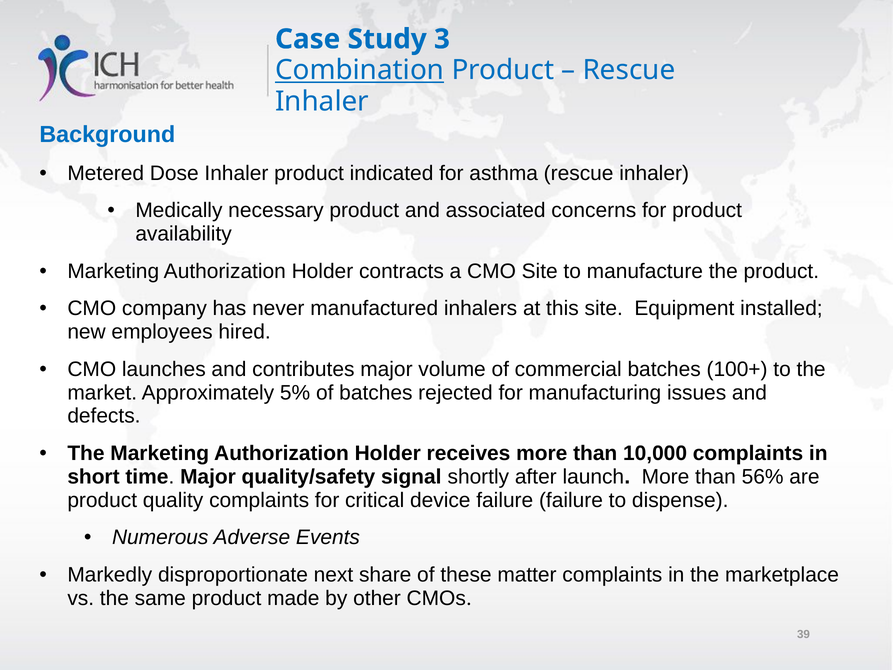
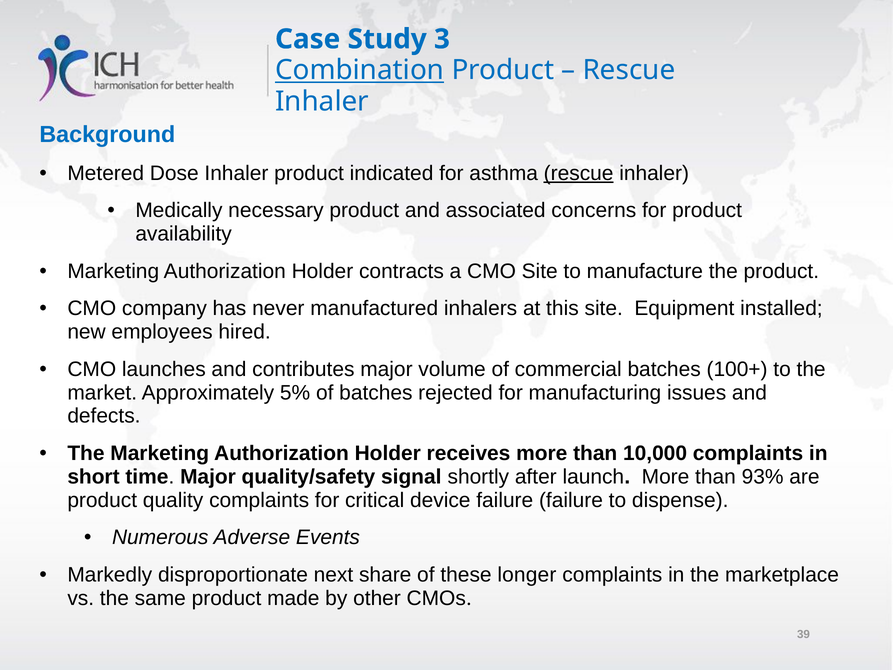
rescue underline: none -> present (579, 173)
56%: 56% -> 93% (763, 477)
matter: matter -> longer (527, 575)
